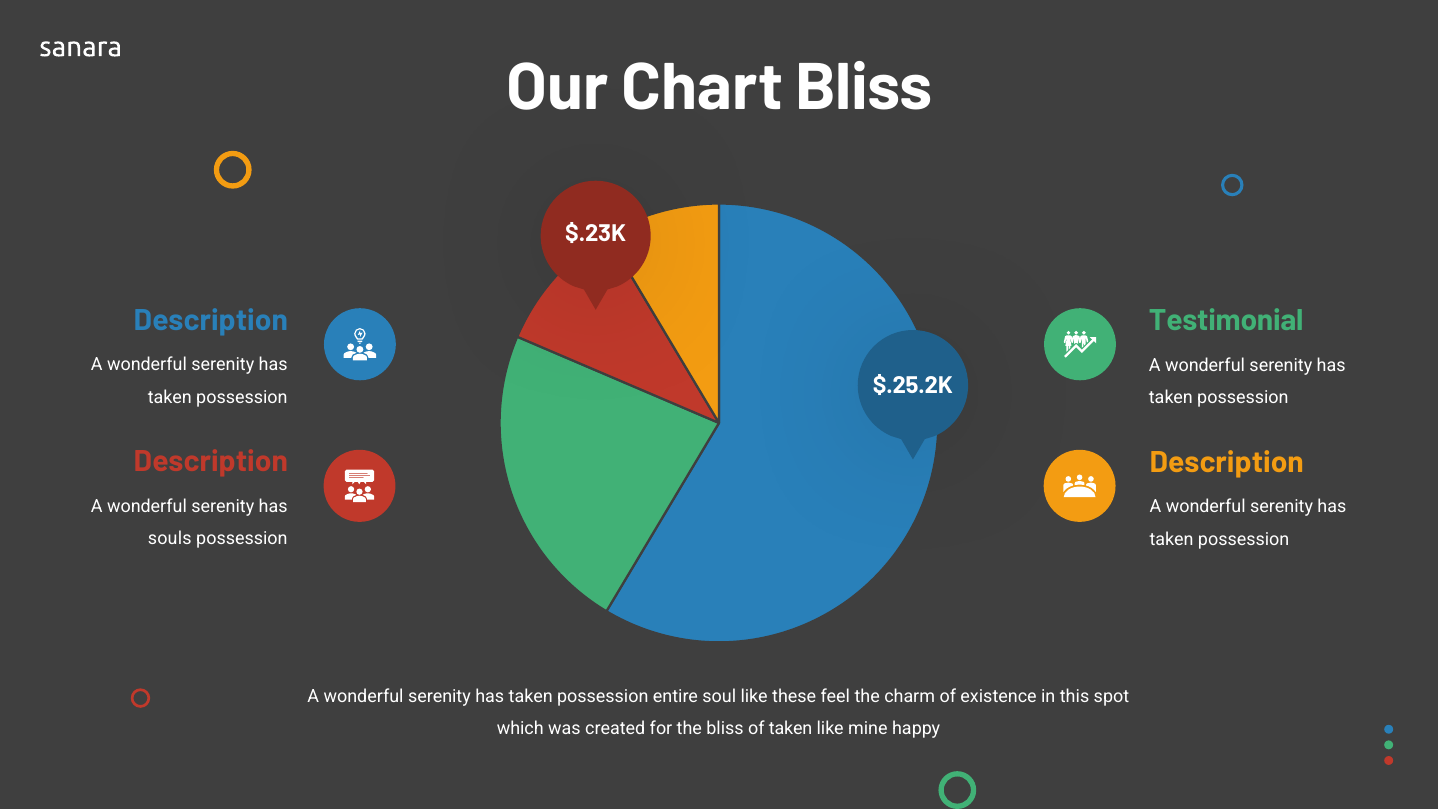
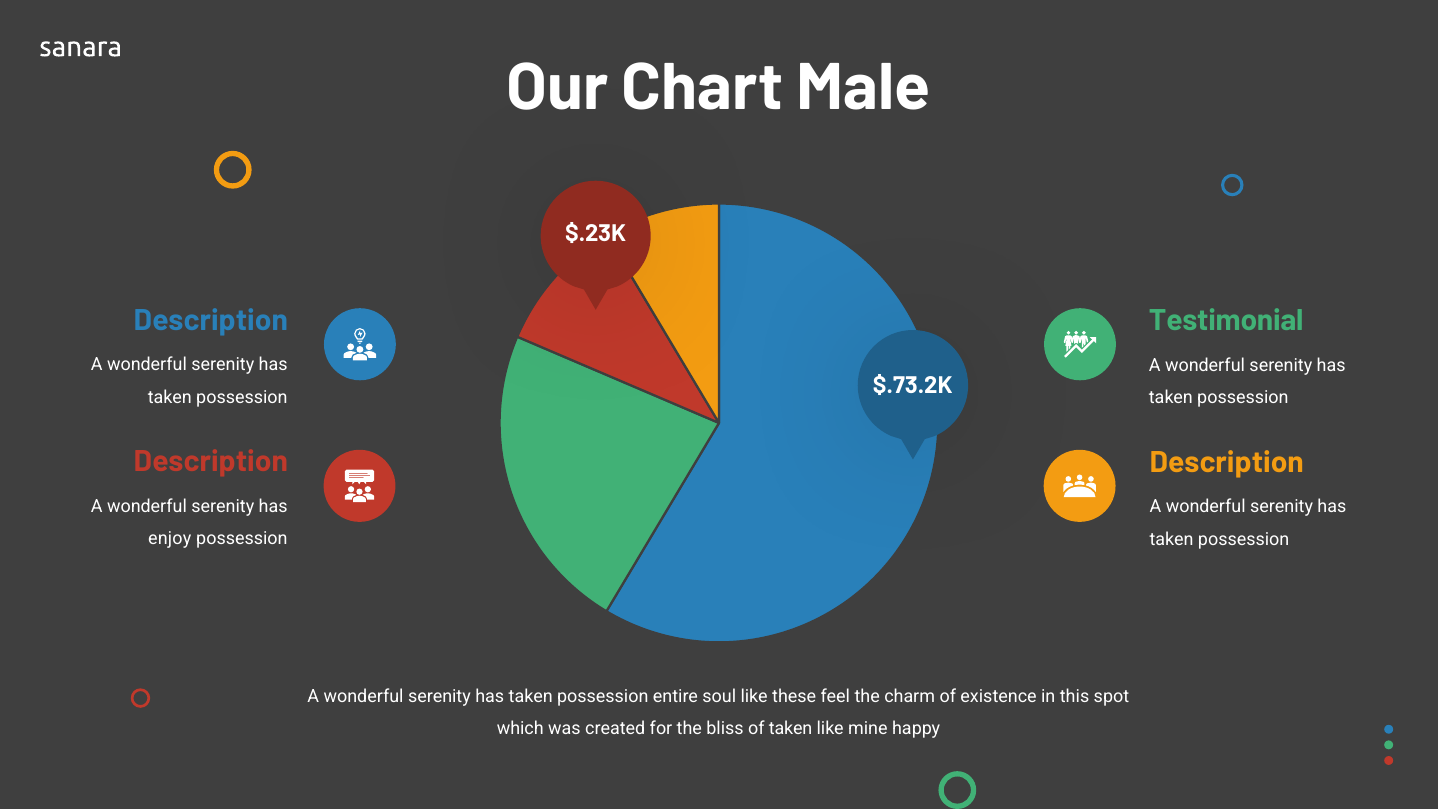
Chart Bliss: Bliss -> Male (864, 87)
$.25.2K: $.25.2K -> $.73.2K (913, 385)
souls: souls -> enjoy (170, 539)
